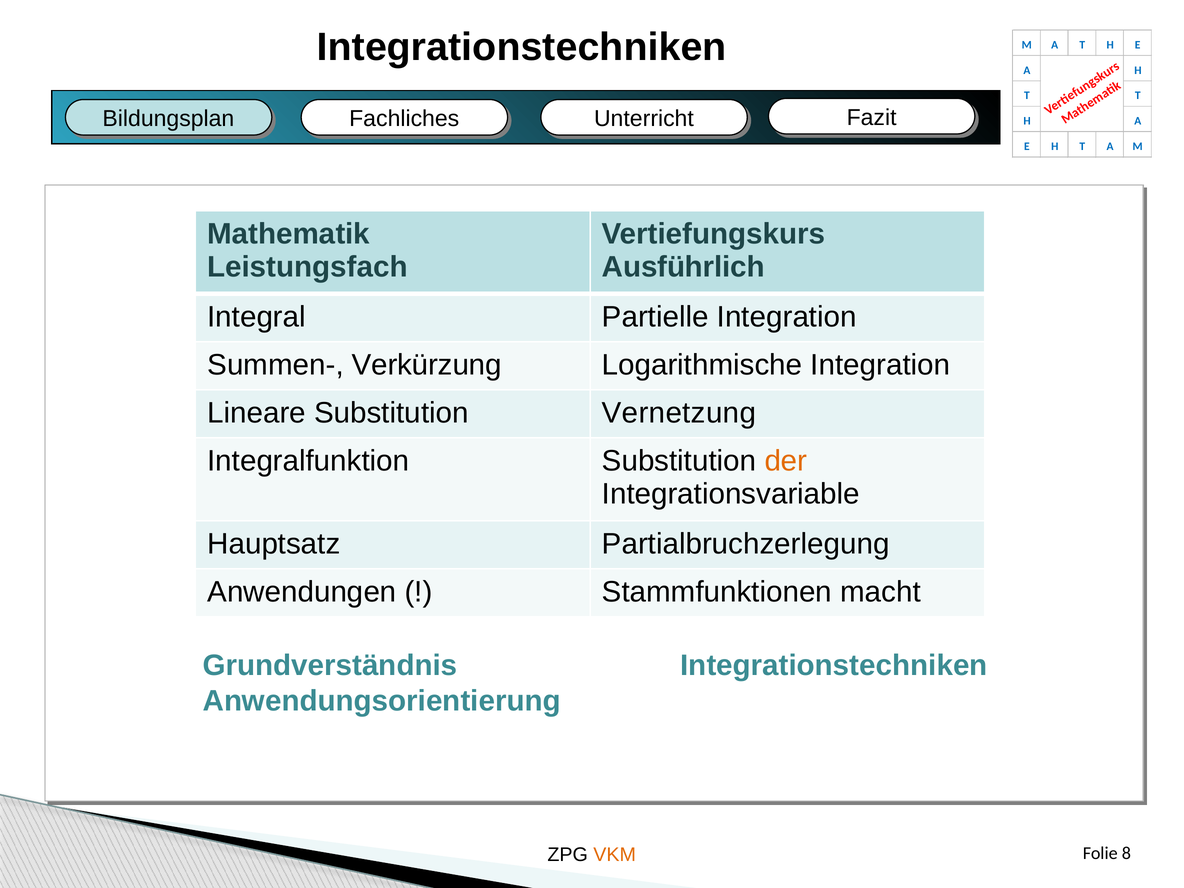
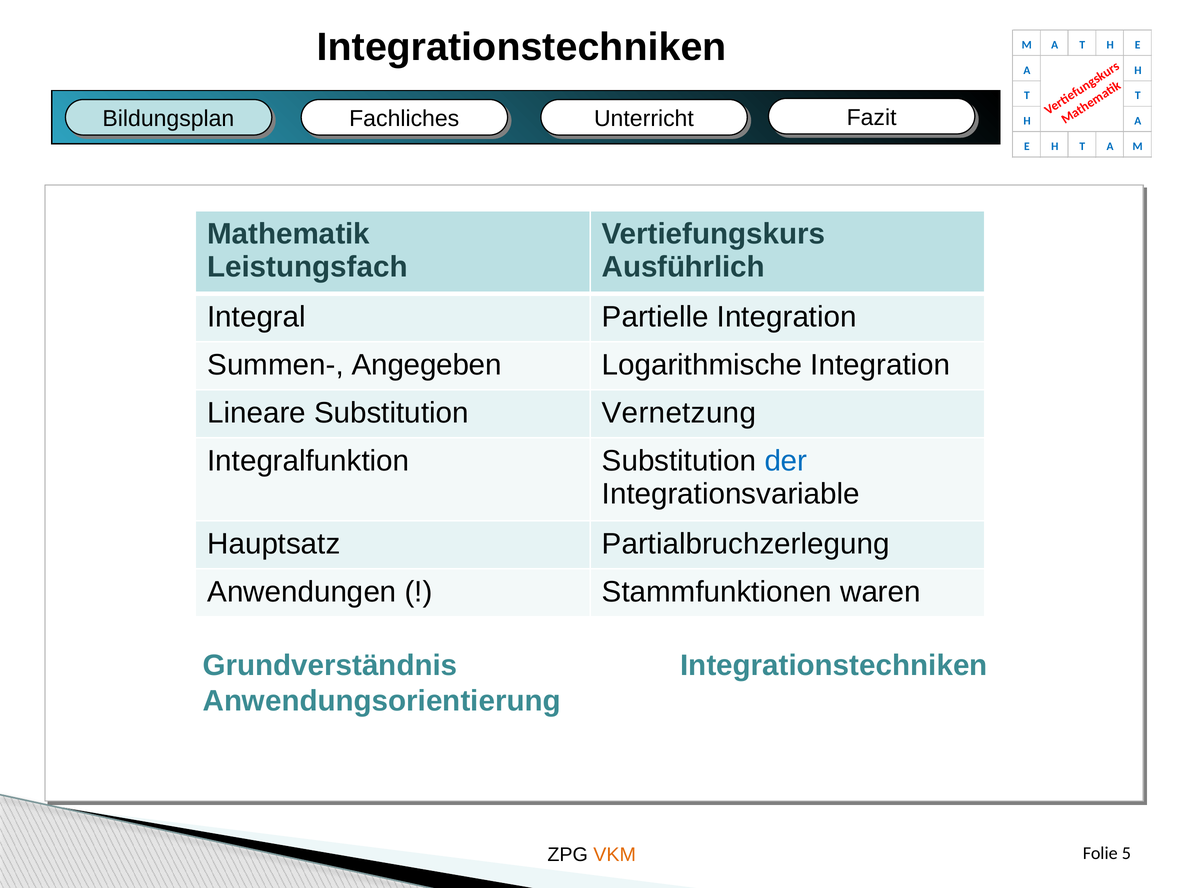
Verkürzung: Verkürzung -> Angegeben (427, 365)
der colour: orange -> blue (786, 461)
macht: macht -> waren (880, 592)
8: 8 -> 5 (1126, 854)
